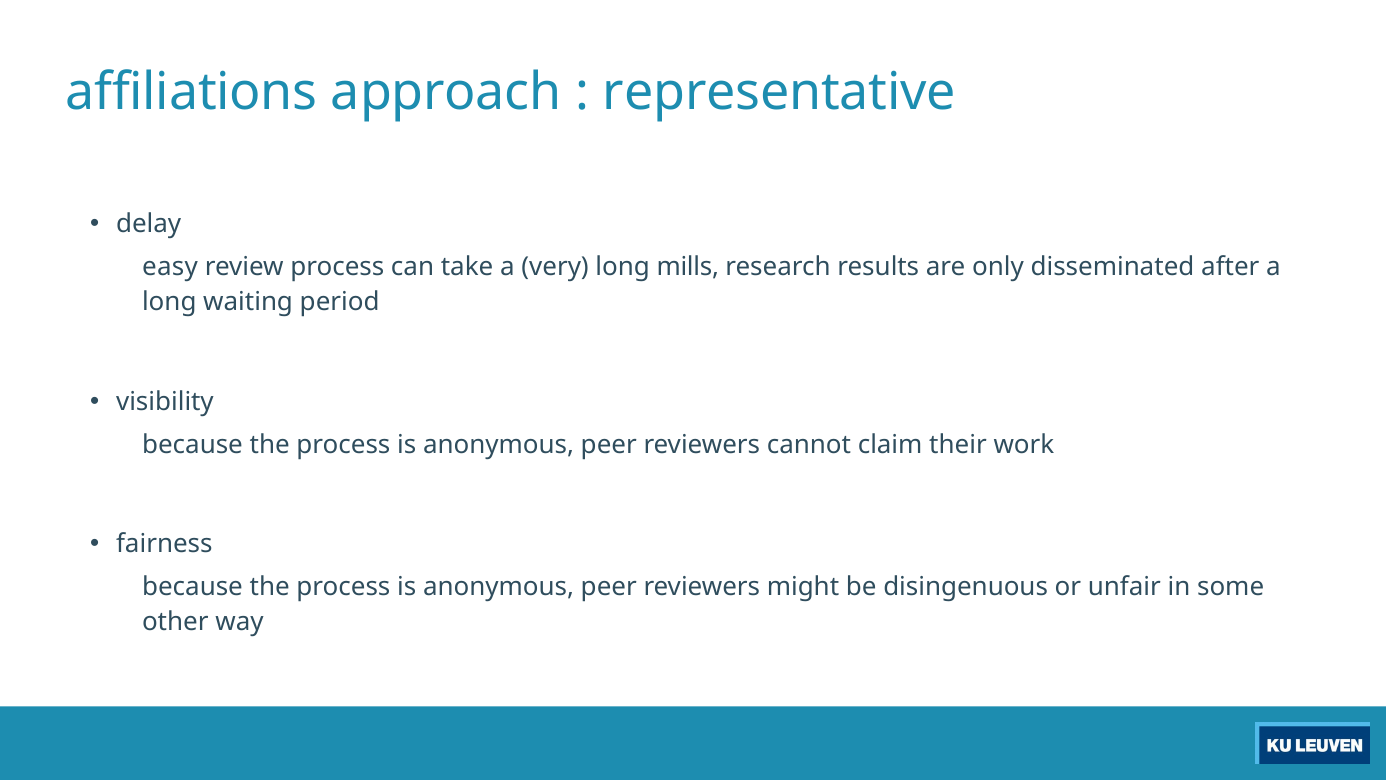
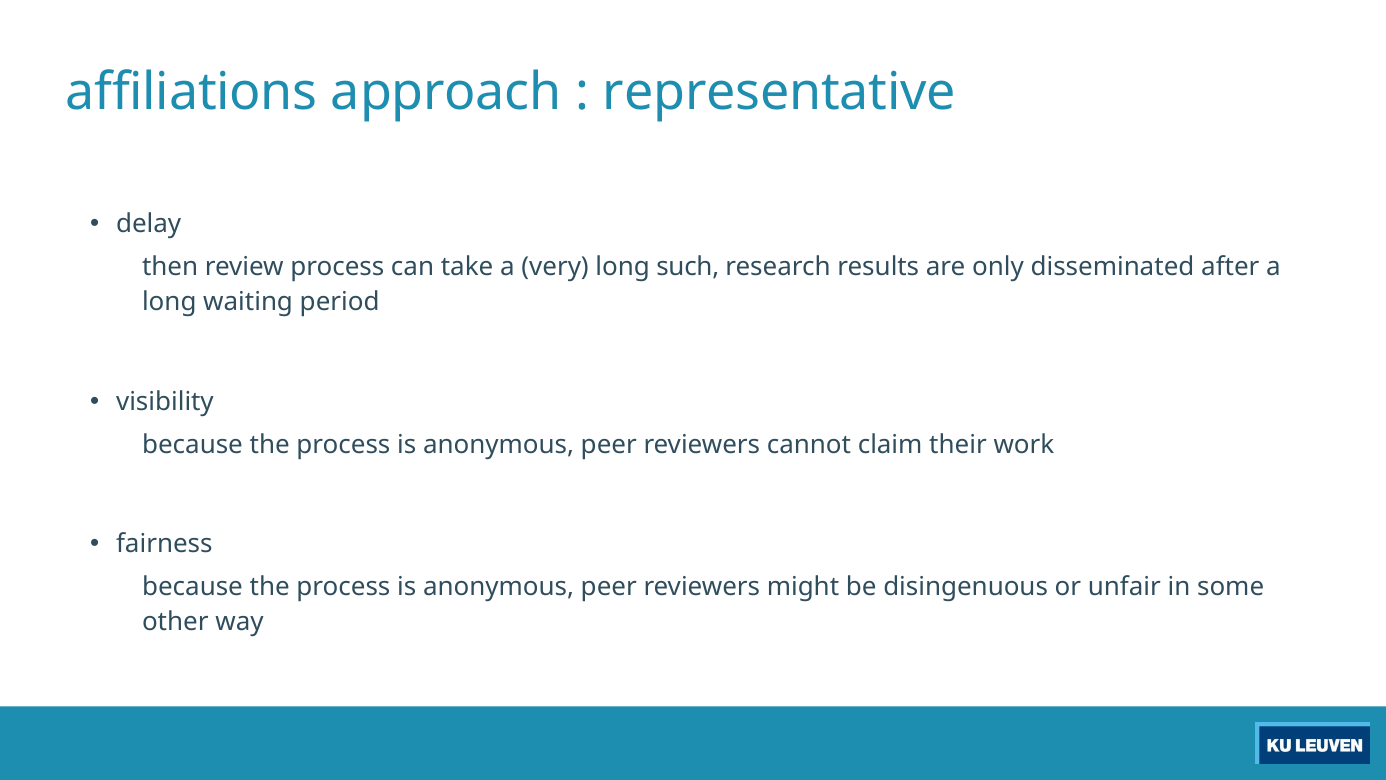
easy: easy -> then (170, 267)
mills: mills -> such (688, 267)
